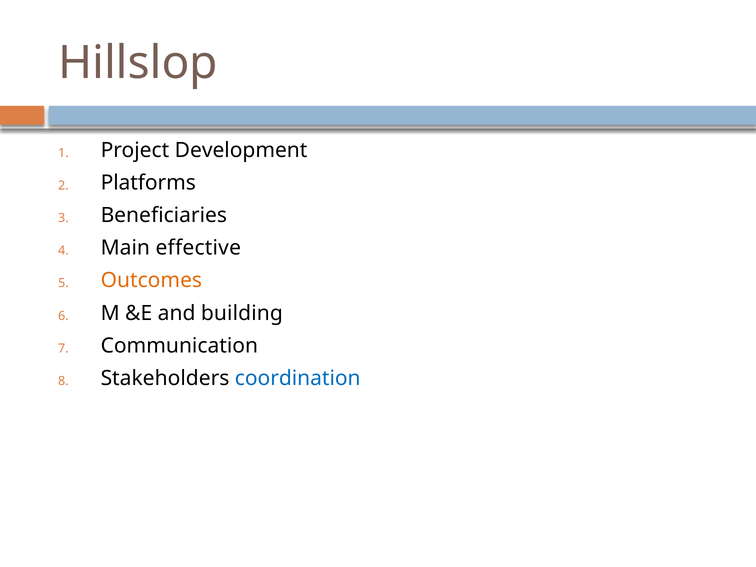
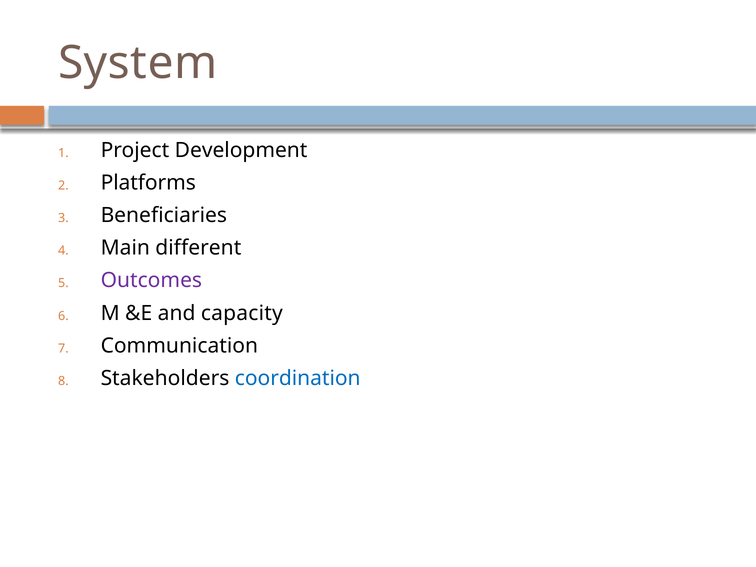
Hillslop: Hillslop -> System (138, 63)
effective: effective -> different (198, 248)
Outcomes colour: orange -> purple (151, 280)
building: building -> capacity (242, 313)
